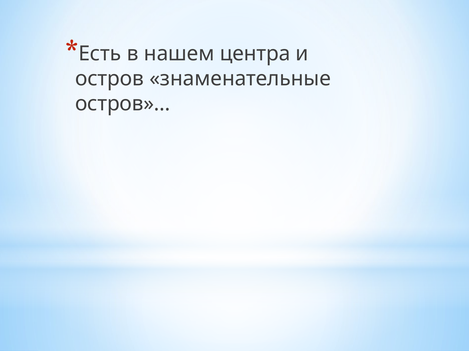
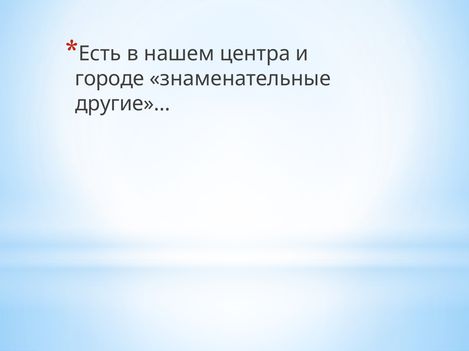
остров: остров -> городе (110, 79)
остров»…: остров»… -> другие»… (123, 104)
